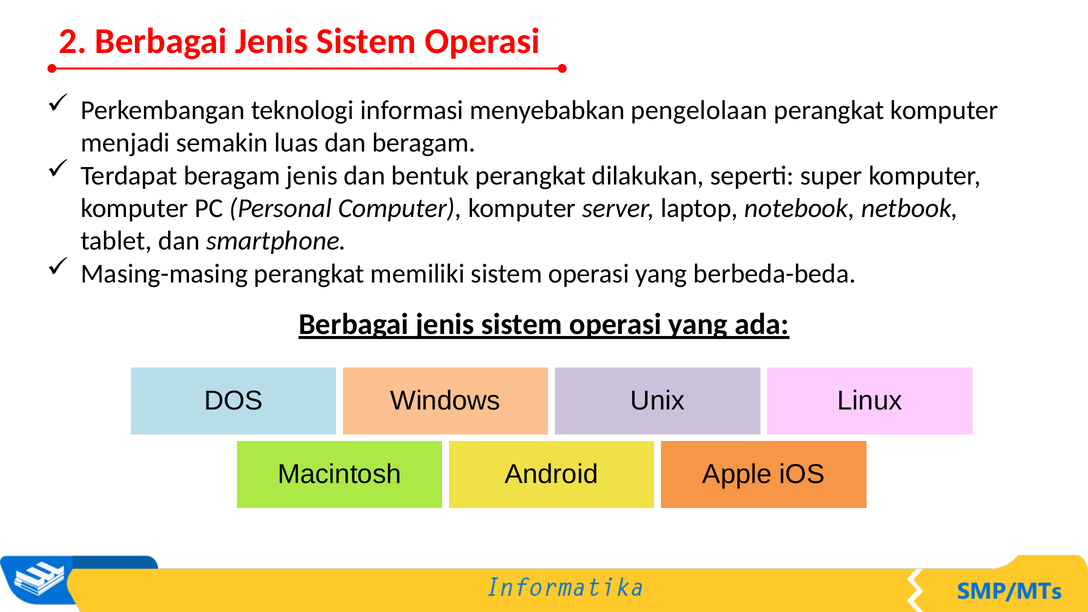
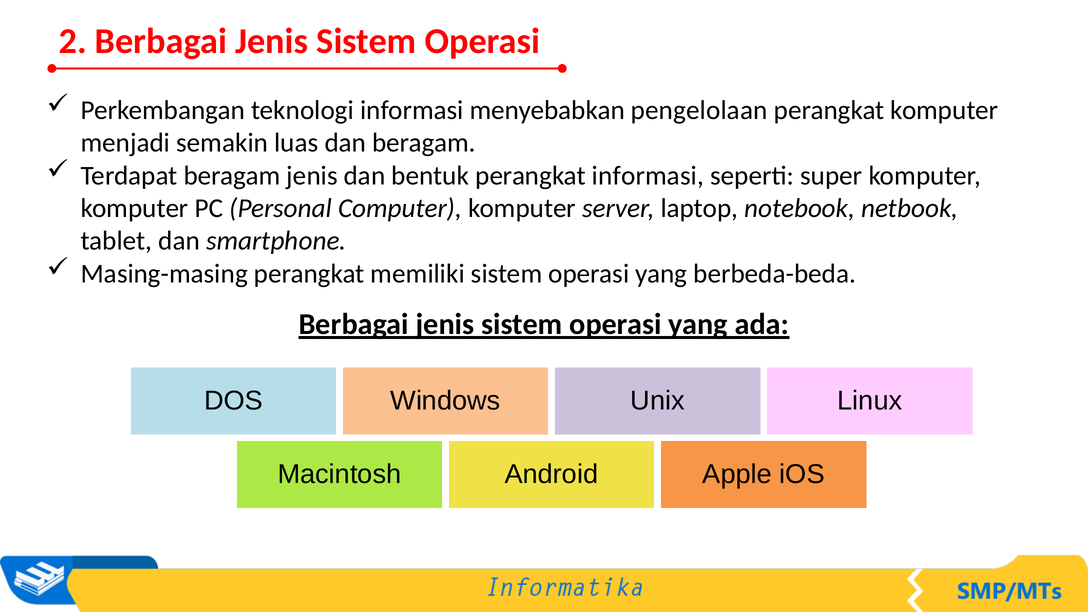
perangkat dilakukan: dilakukan -> informasi (648, 176)
